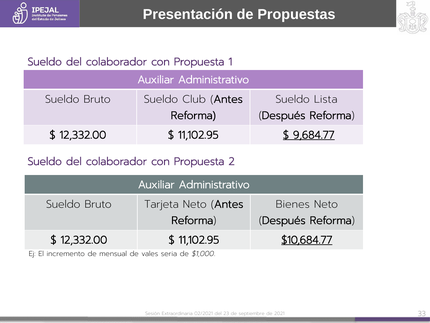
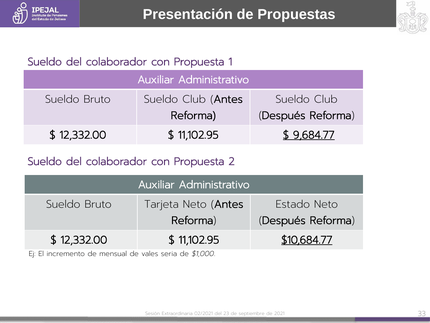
Lista: Lista -> Club (326, 99)
Bienes: Bienes -> Estado (293, 204)
